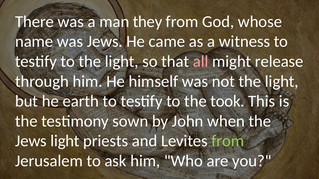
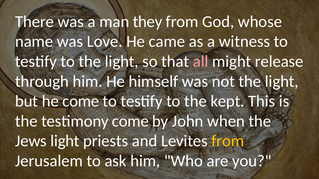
was Jews: Jews -> Love (105, 42)
he earth: earth -> come (81, 101)
took: took -> kept (227, 101)
testimony sown: sown -> come (130, 121)
from colour: light green -> yellow (228, 141)
